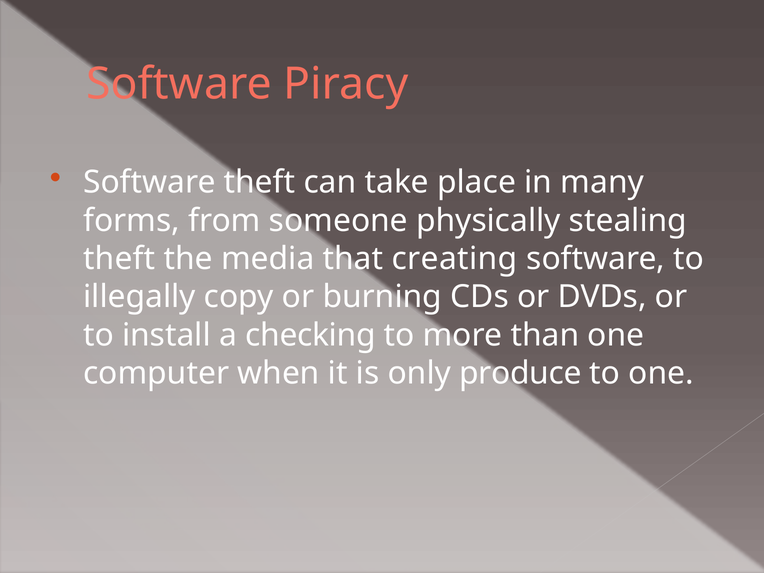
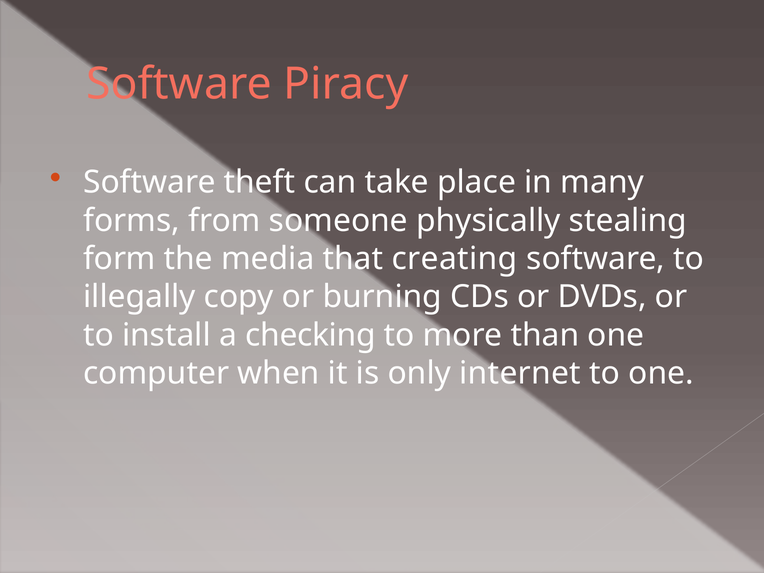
theft: theft -> form (119, 259)
produce: produce -> internet (520, 373)
